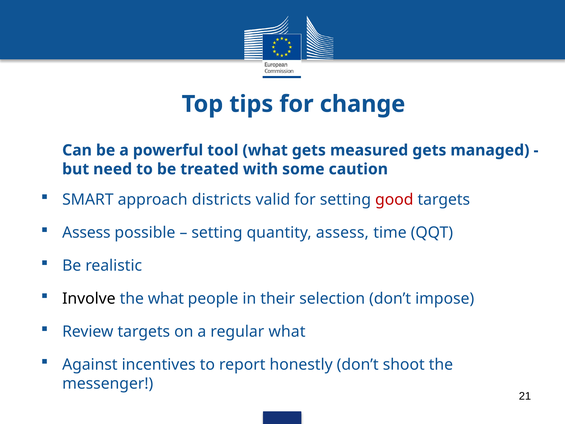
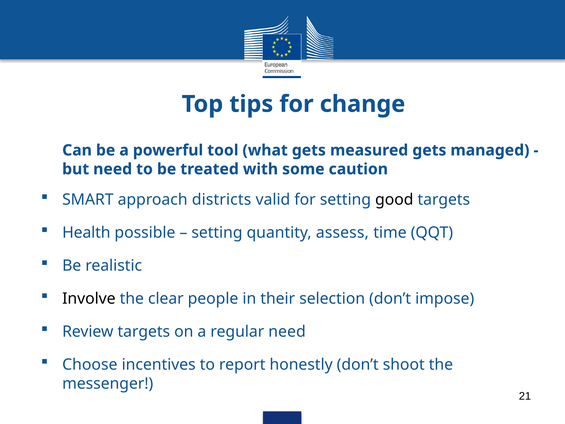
good colour: red -> black (394, 200)
Assess: Assess -> Health (86, 233)
the what: what -> clear (166, 299)
regular what: what -> need (287, 332)
Against: Against -> Choose (90, 364)
